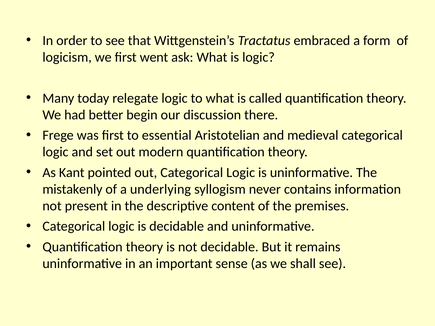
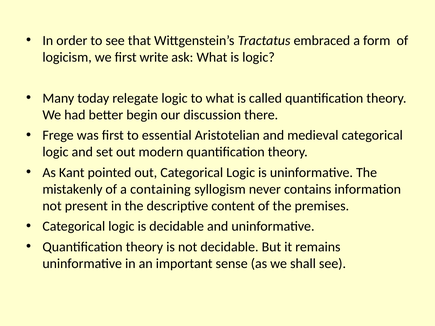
went: went -> write (154, 57)
underlying: underlying -> containing (160, 189)
